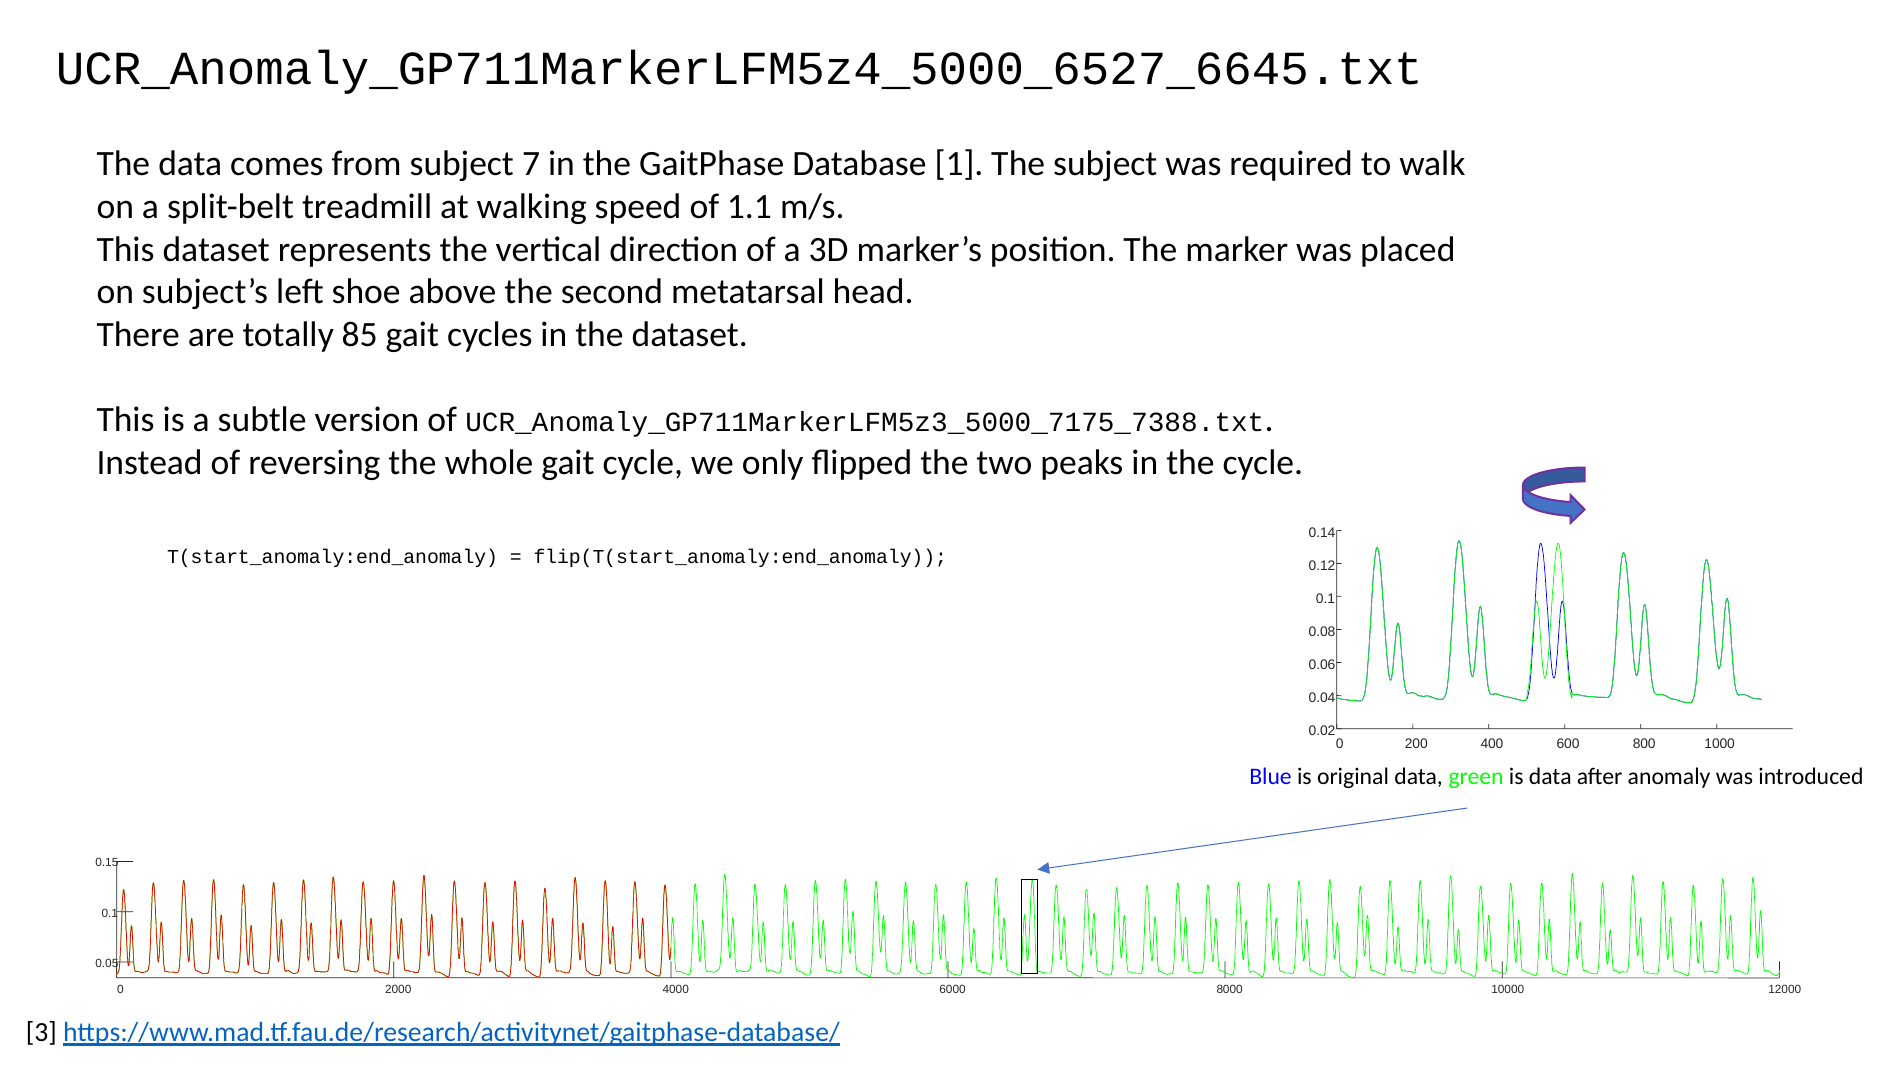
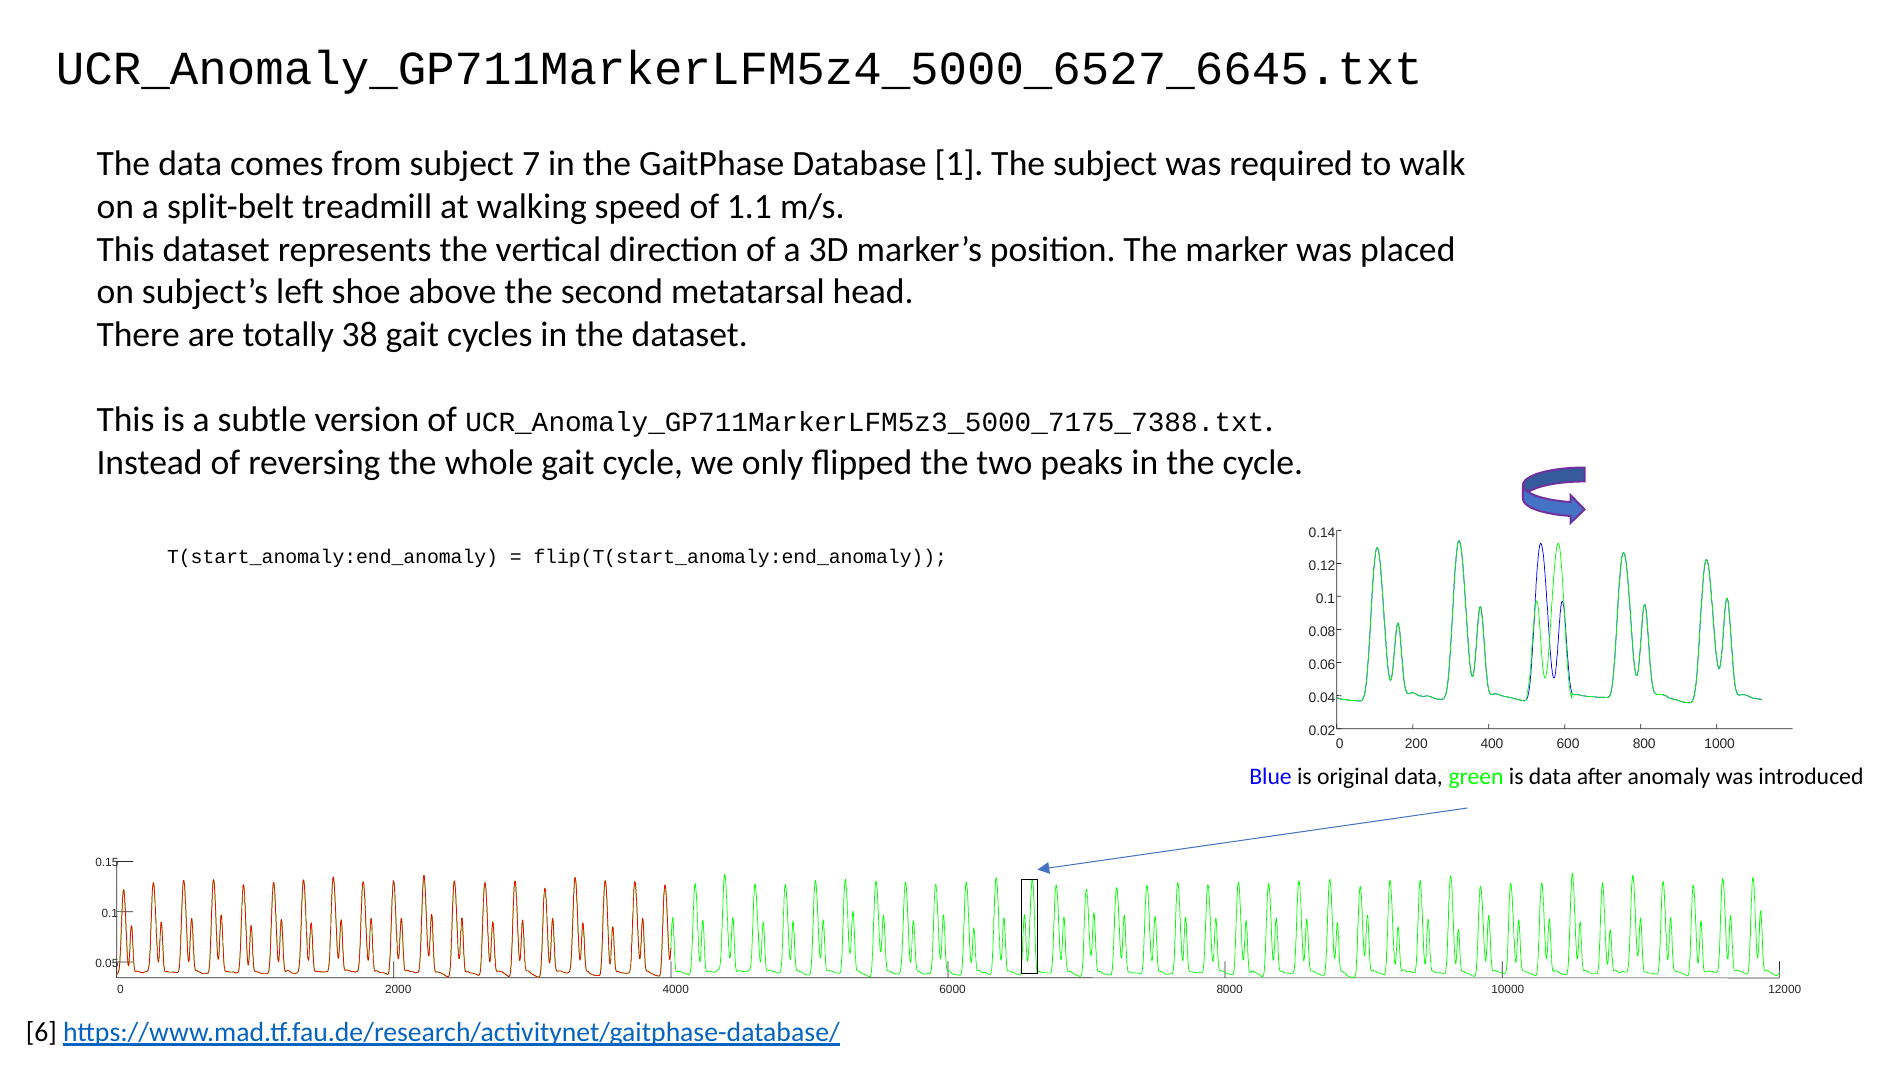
85: 85 -> 38 (360, 335)
3: 3 -> 6 (41, 1033)
